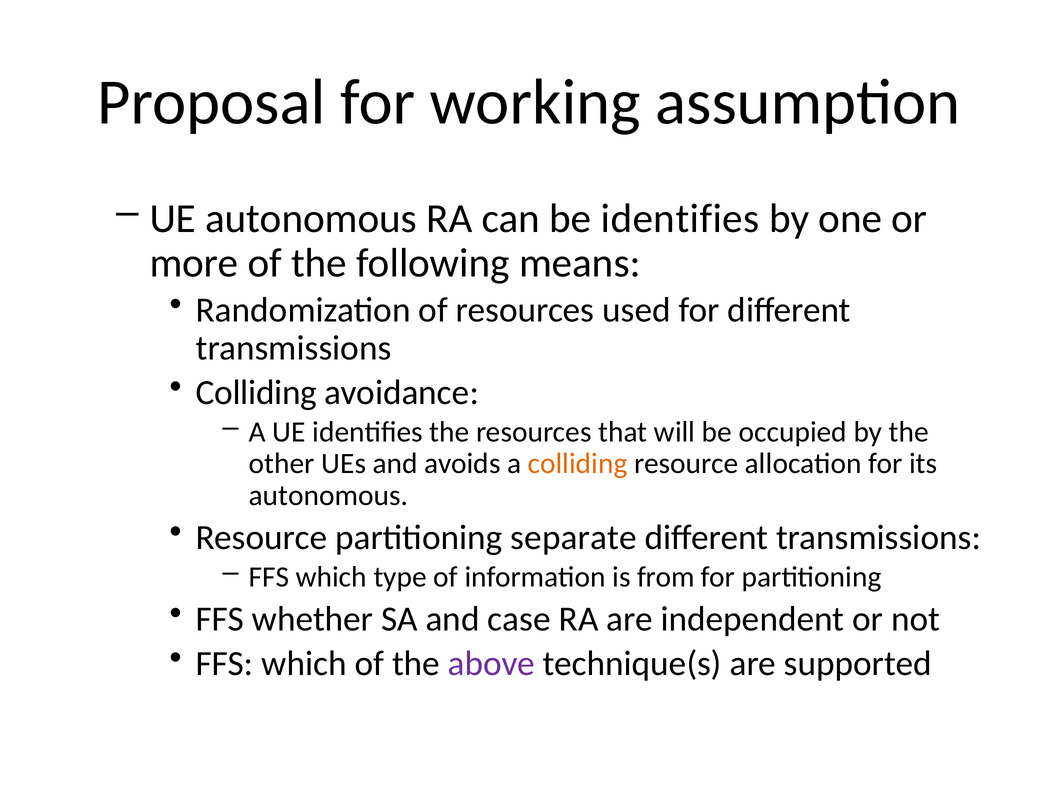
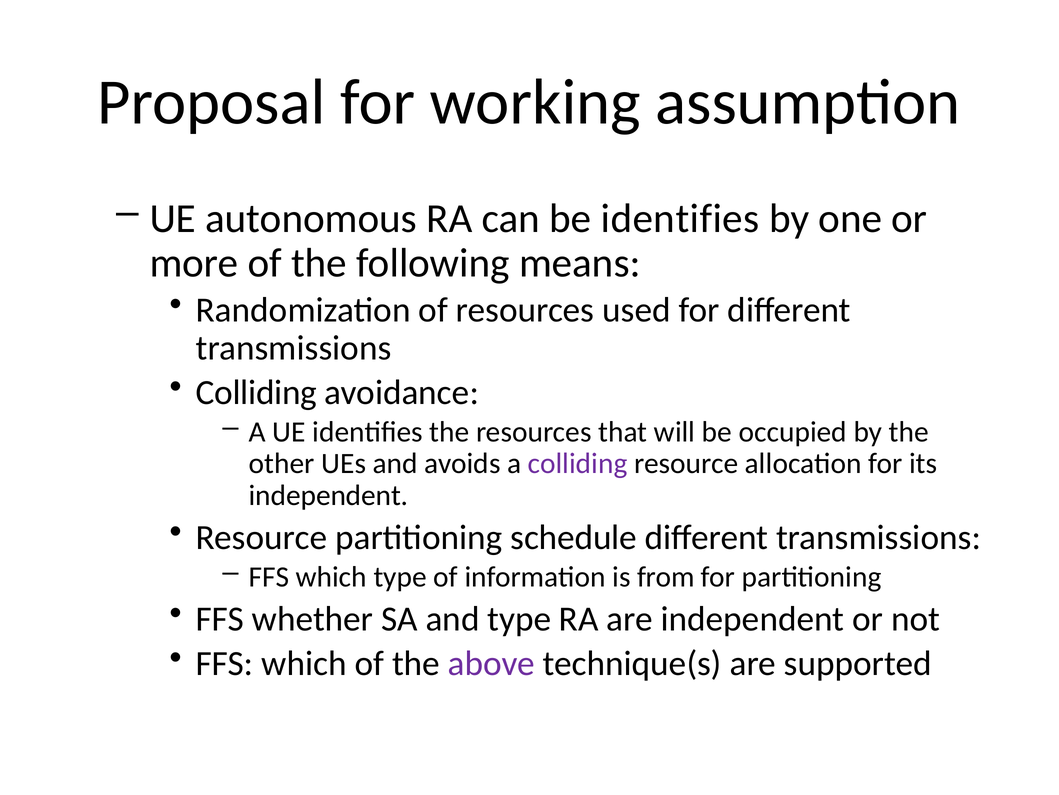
colliding colour: orange -> purple (578, 463)
autonomous: autonomous -> independent (329, 495)
separate: separate -> schedule (574, 537)
and case: case -> type (519, 619)
